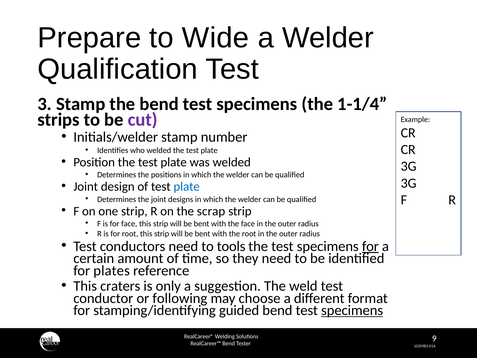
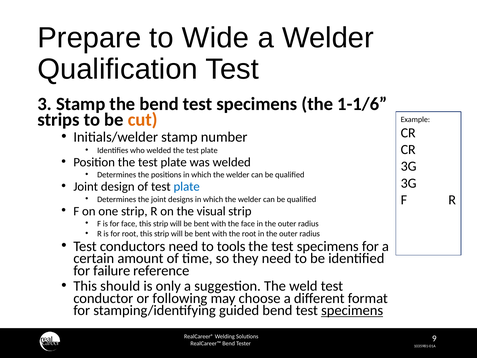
1-1/4: 1-1/4 -> 1-1/6 (362, 104)
cut colour: purple -> orange (143, 120)
scrap: scrap -> visual (211, 211)
for underline: present -> none (370, 246)
plates: plates -> failure (112, 270)
craters: craters -> should (120, 286)
